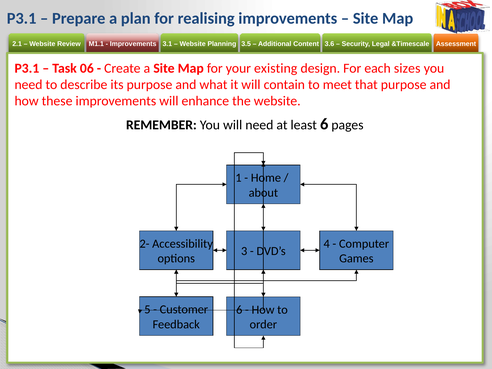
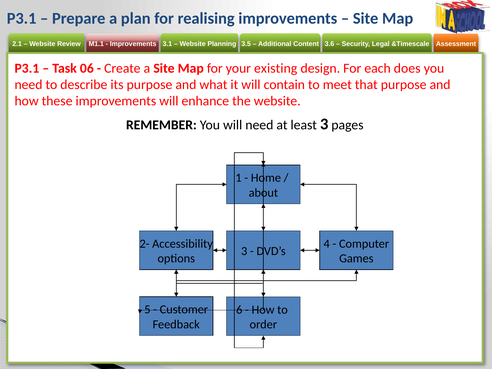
sizes: sizes -> does (407, 68)
least 6: 6 -> 3 (324, 124)
